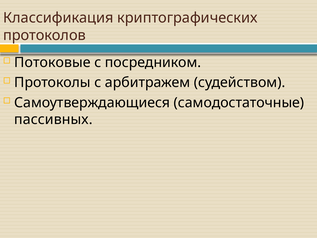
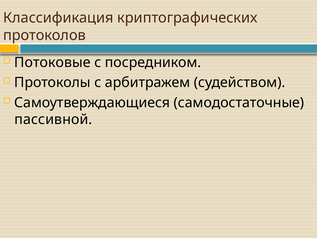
пассивных: пассивных -> пассивной (53, 119)
